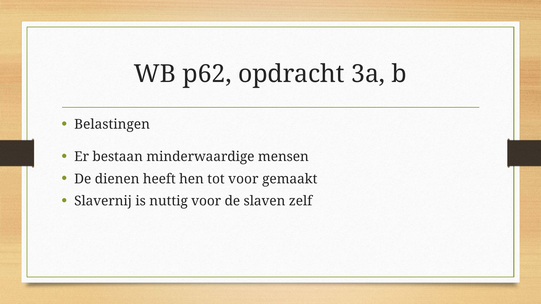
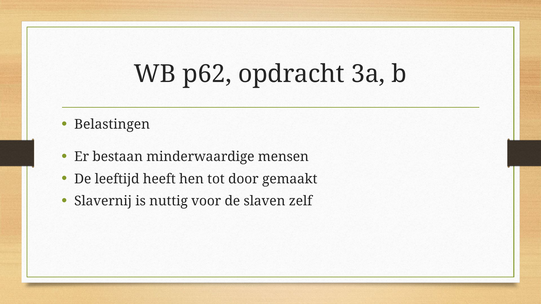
dienen: dienen -> leeftijd (117, 179)
tot voor: voor -> door (243, 179)
